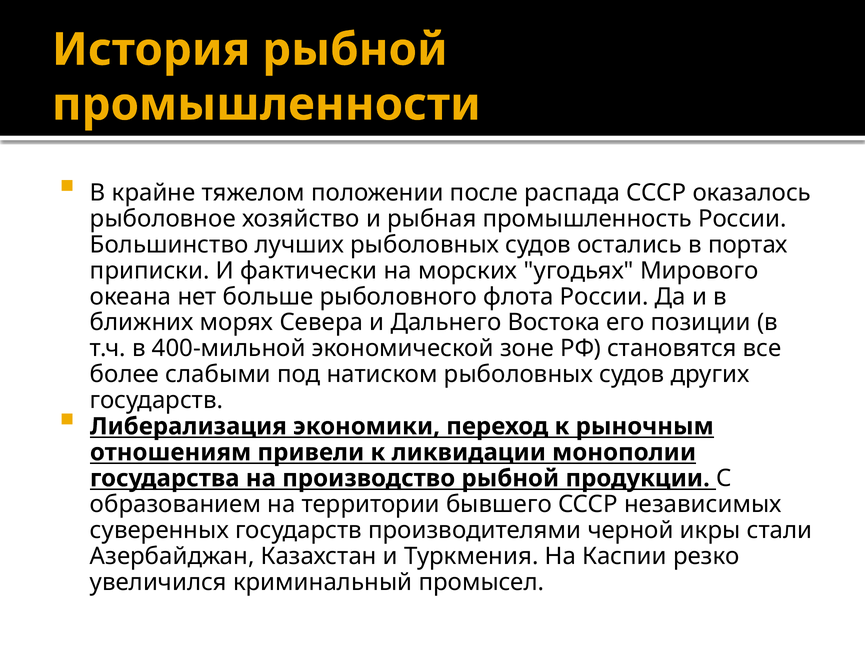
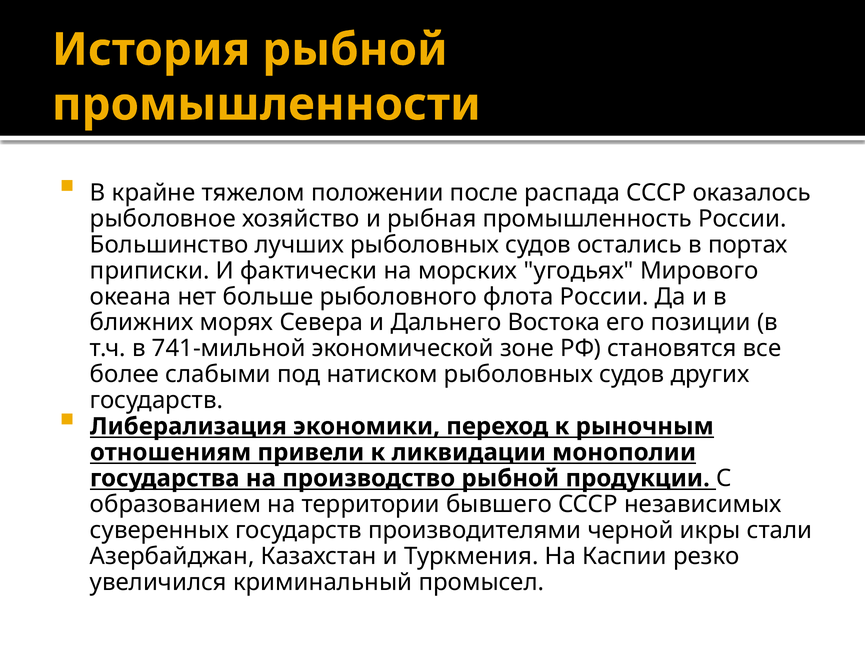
400-мильной: 400-мильной -> 741-мильной (229, 348)
